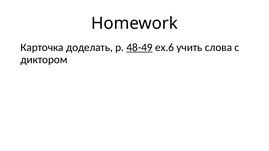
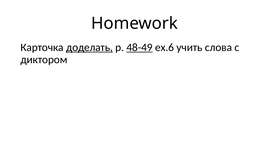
доделать underline: none -> present (89, 47)
